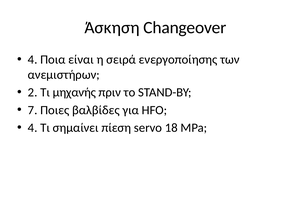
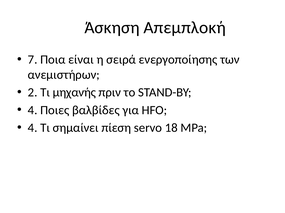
Changeover: Changeover -> Απεμπλοκή (185, 28)
4: 4 -> 7 (33, 60)
7: 7 -> 4 (33, 110)
